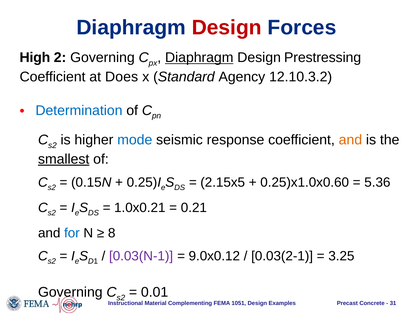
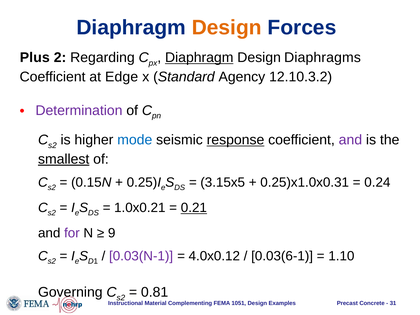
Design colour: red -> orange (227, 28)
High: High -> Plus (35, 58)
2 Governing: Governing -> Regarding (102, 58)
Prestressing: Prestressing -> Diaphragms (322, 58)
Does: Does -> Edge (122, 77)
Determination colour: blue -> purple (79, 110)
response underline: none -> present (236, 140)
and colour: orange -> purple (350, 140)
2.15x5: 2.15x5 -> 3.15x5 (223, 183)
0.25)x1.0x0.60: 0.25)x1.0x0.60 -> 0.25)x1.0x0.31 (305, 183)
5.36: 5.36 -> 0.24 (377, 183)
0.21 underline: none -> present (194, 208)
for colour: blue -> purple (72, 233)
8: 8 -> 9 (112, 233)
9.0x0.12: 9.0x0.12 -> 4.0x0.12 (214, 256)
0.03(2-1: 0.03(2-1 -> 0.03(6-1 (282, 256)
3.25: 3.25 -> 1.10 (341, 256)
0.01: 0.01 -> 0.81 (155, 292)
